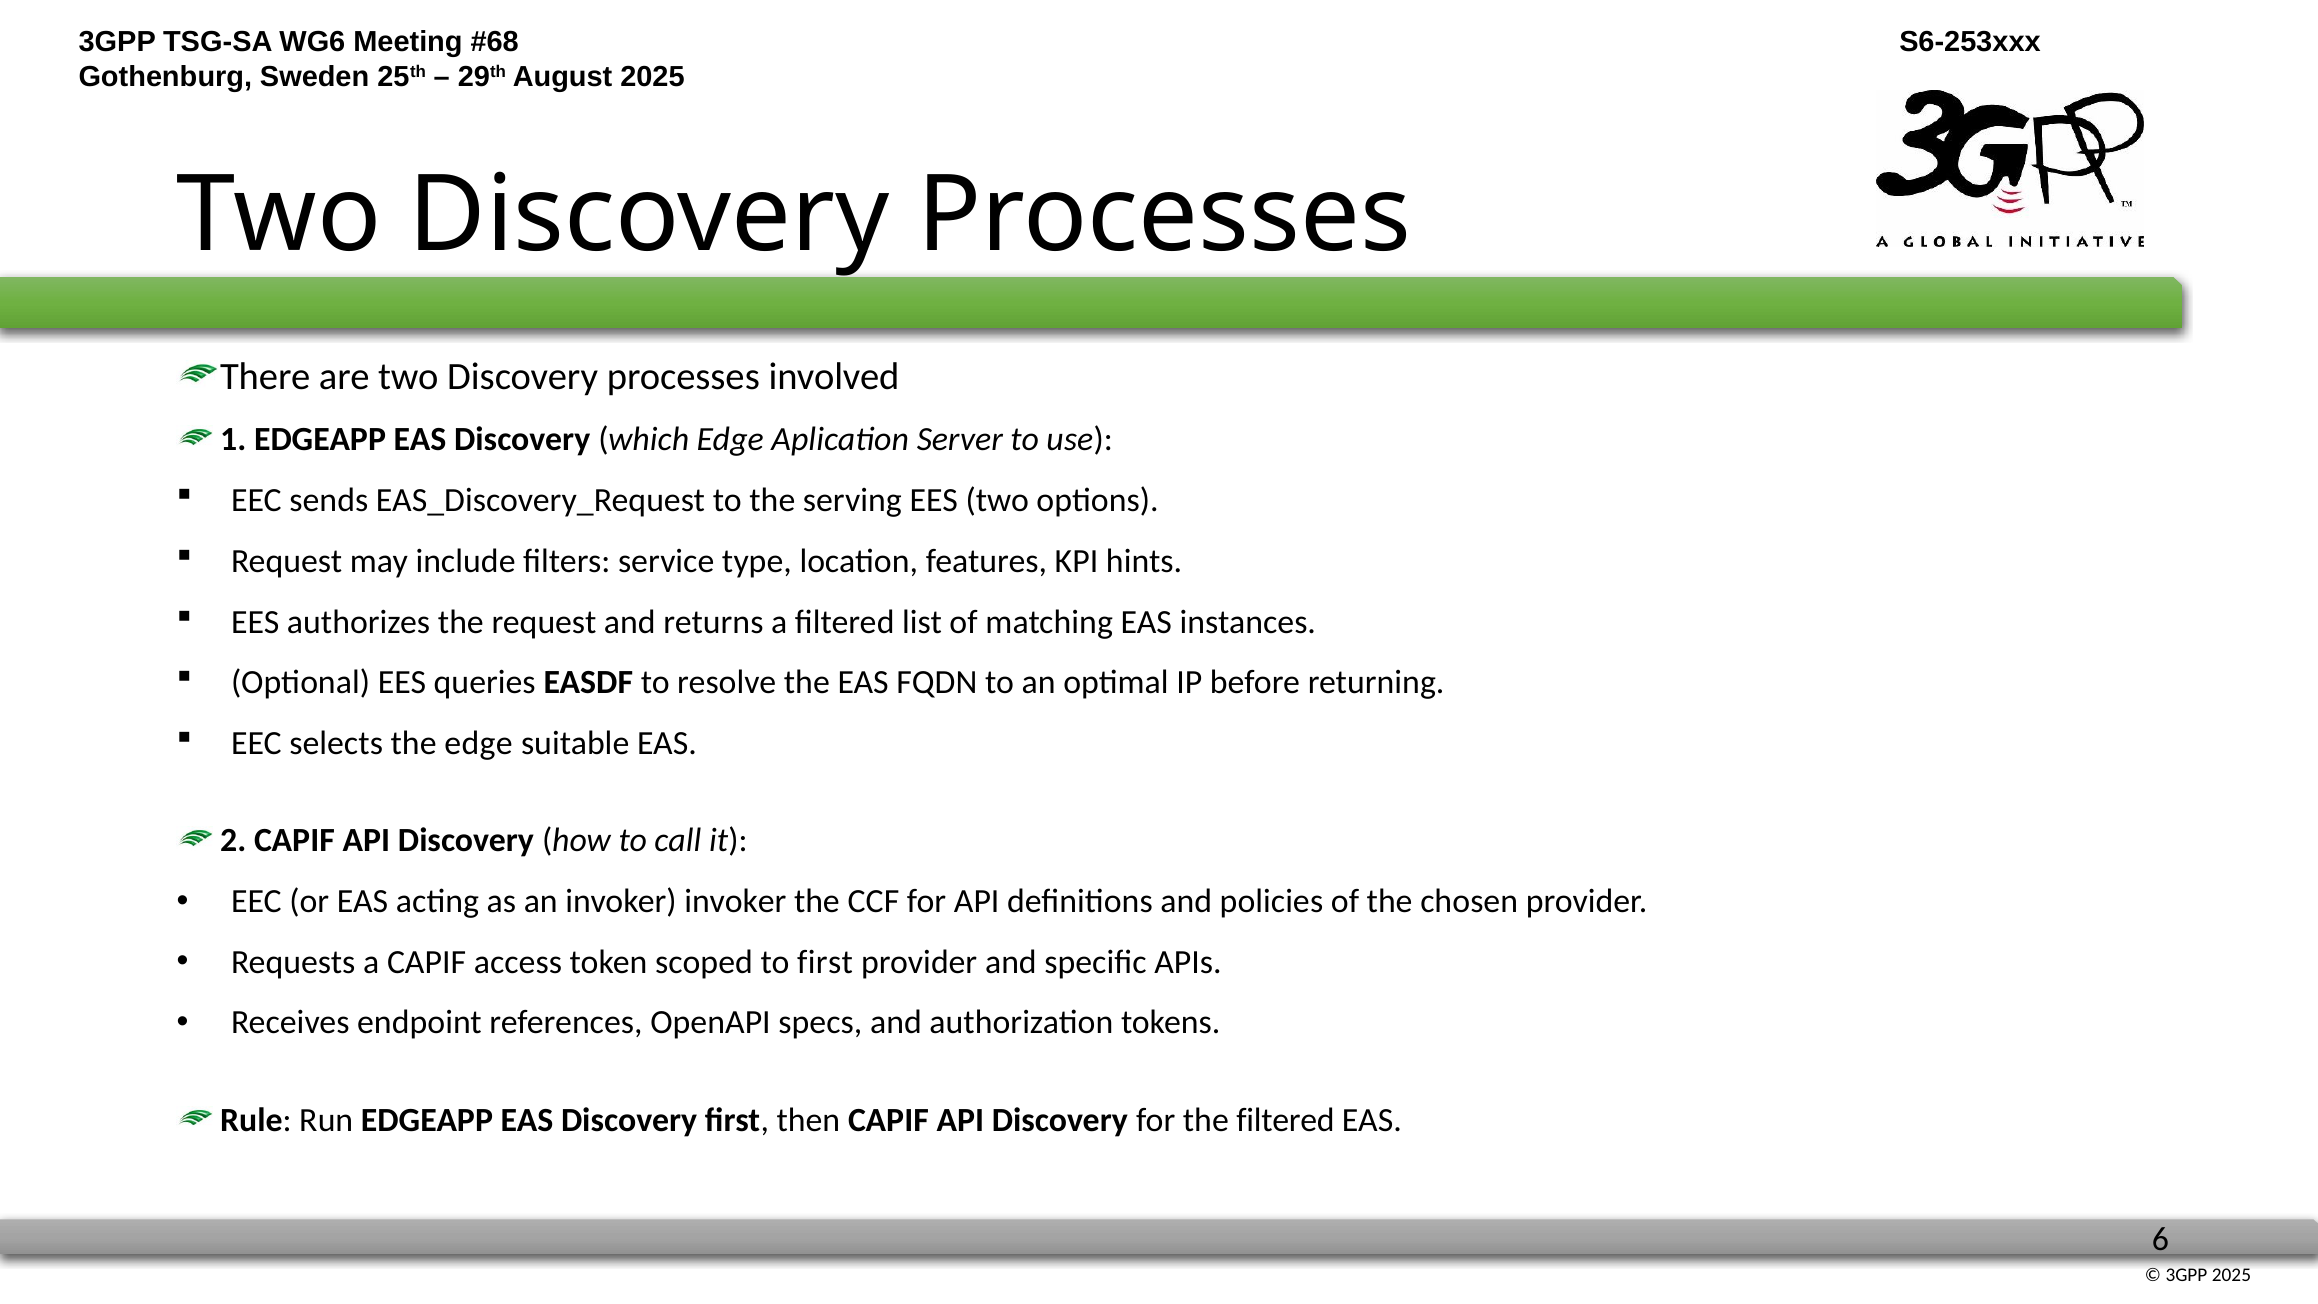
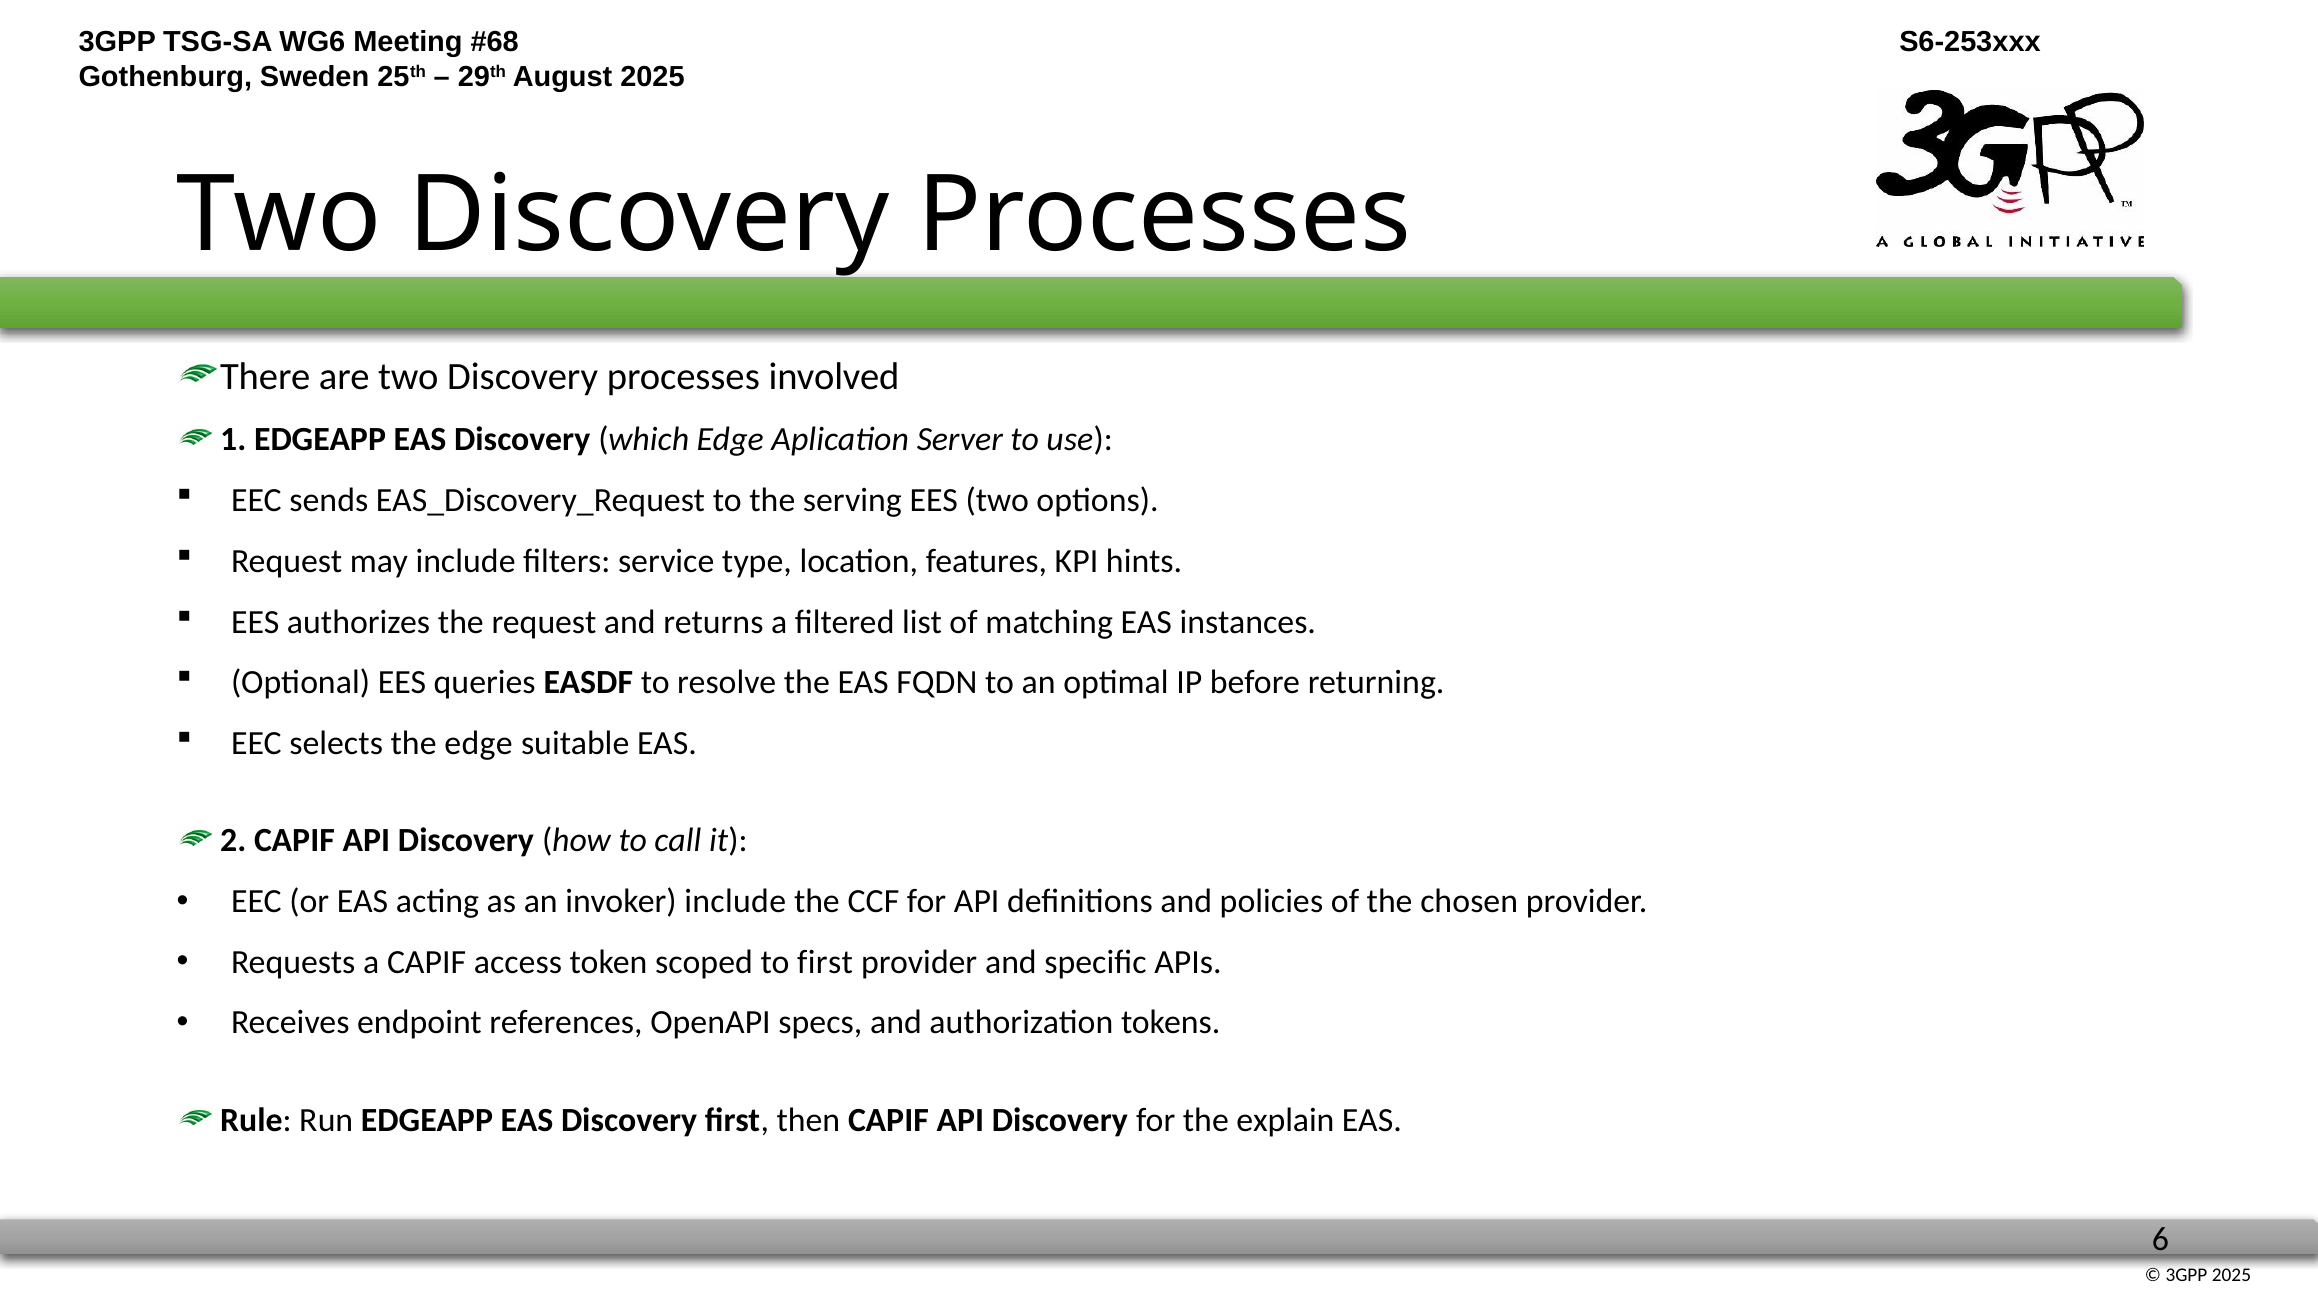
invoker invoker: invoker -> include (735, 901)
the filtered: filtered -> explain (1285, 1120)
